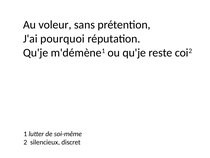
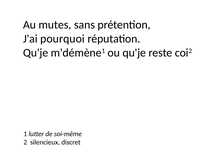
voleur: voleur -> mutes (55, 25)
